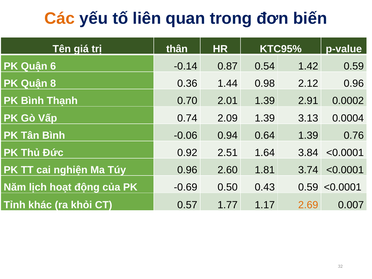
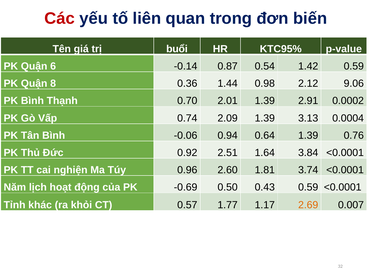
Các colour: orange -> red (60, 18)
thân: thân -> buổi (177, 49)
2.12 0.96: 0.96 -> 9.06 (354, 84)
